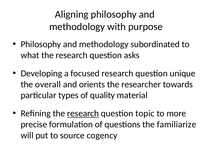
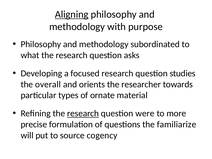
Aligning underline: none -> present (72, 14)
unique: unique -> studies (183, 73)
quality: quality -> ornate (103, 95)
topic: topic -> were (145, 113)
